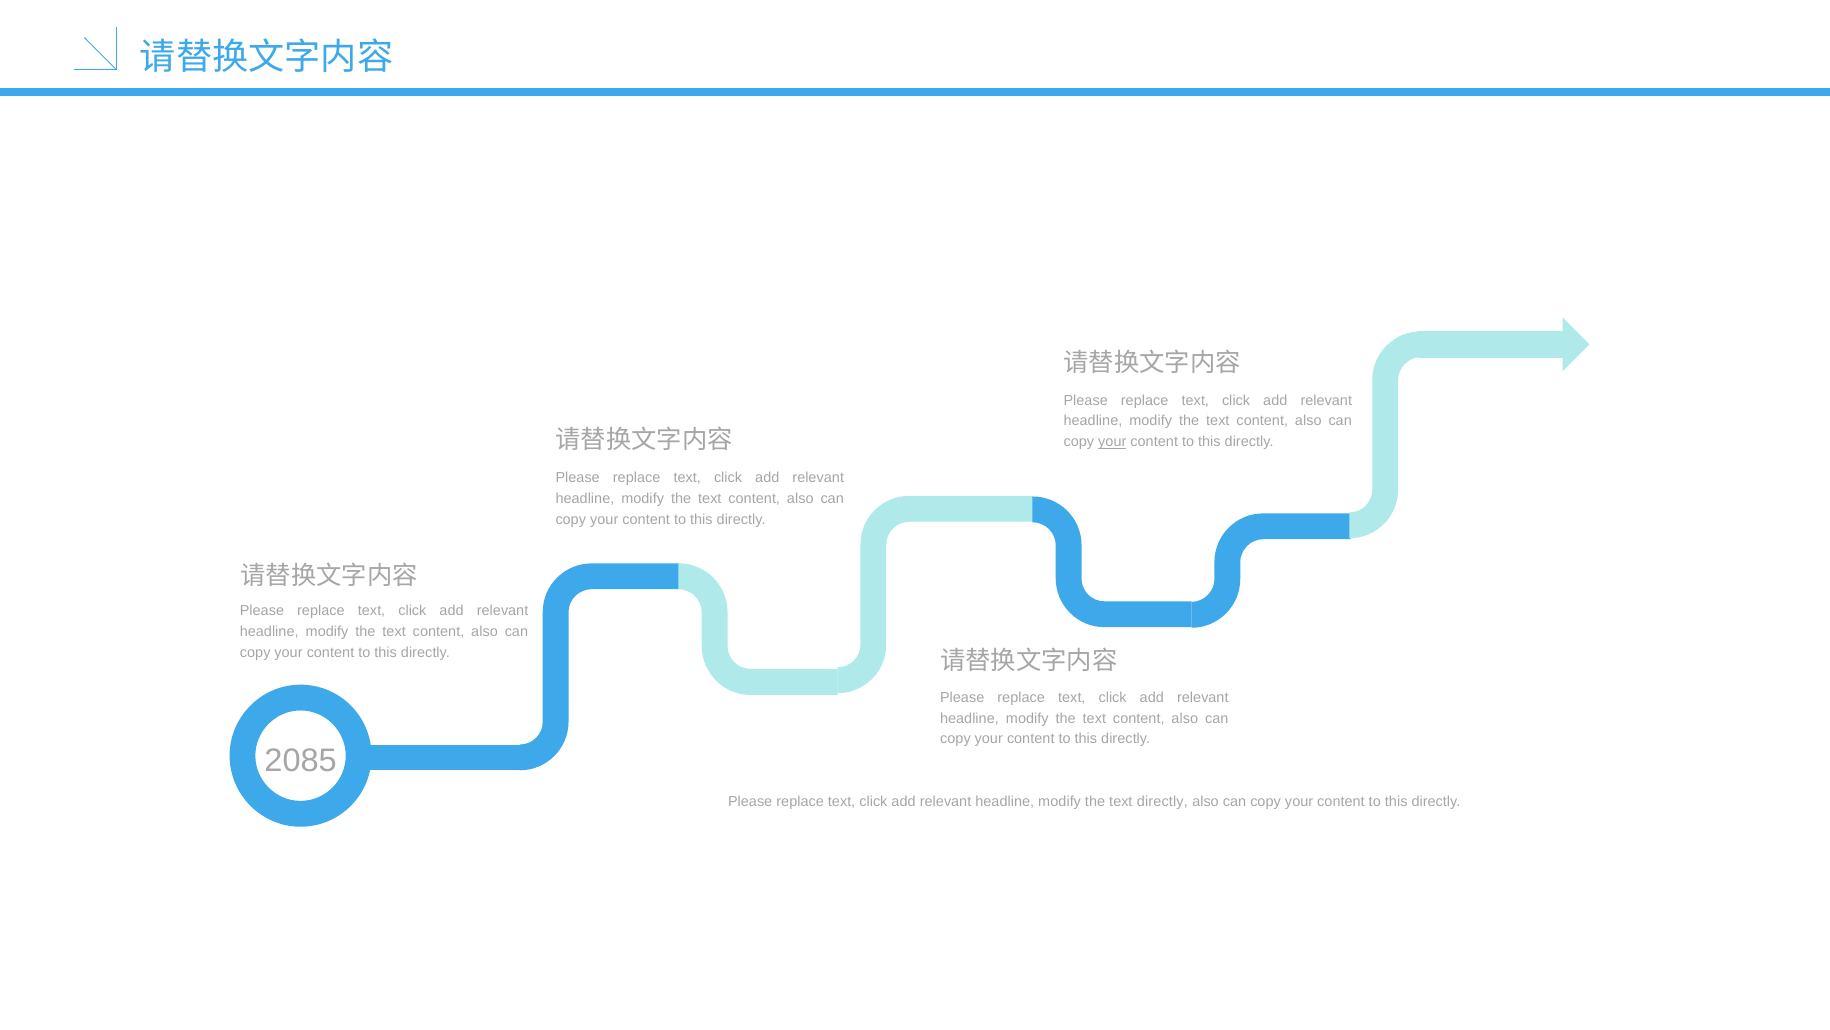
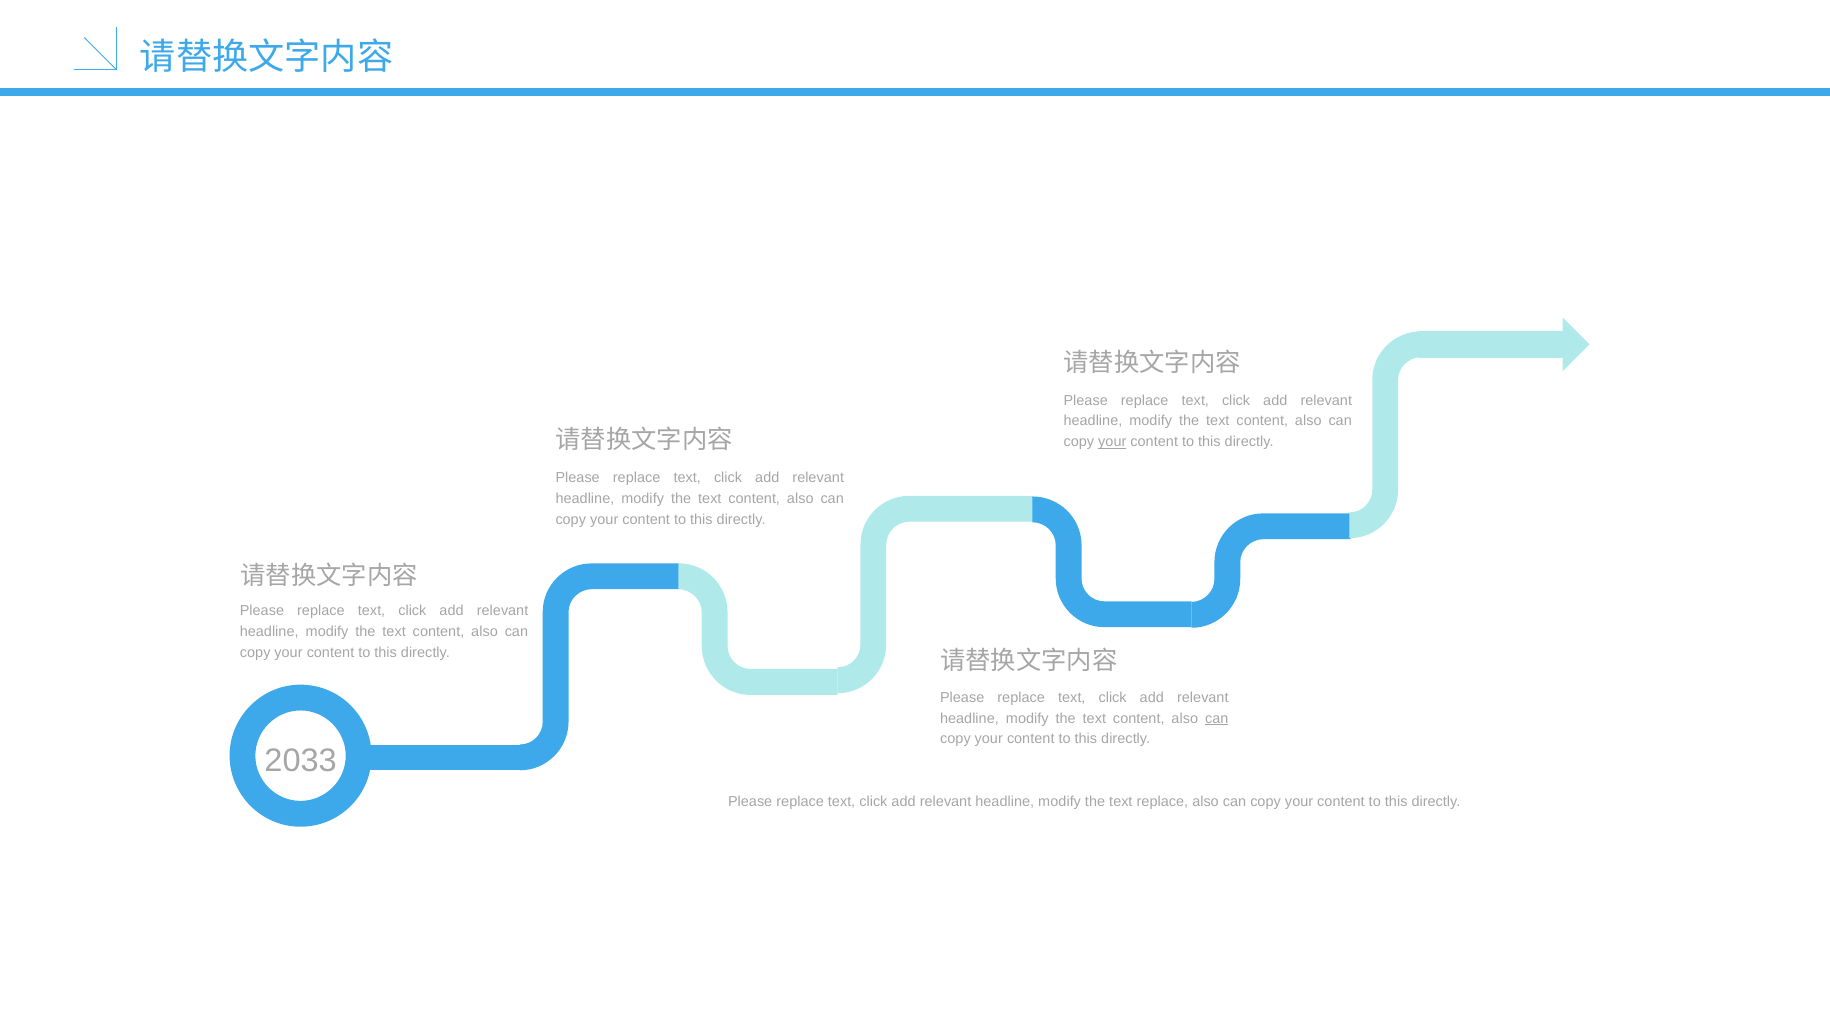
can underline: none -> present (1217, 718)
2085: 2085 -> 2033 (301, 760)
text directly: directly -> replace (1162, 801)
